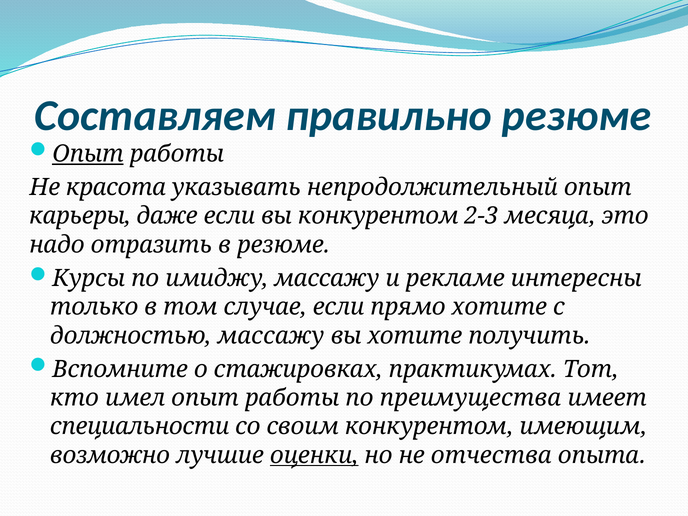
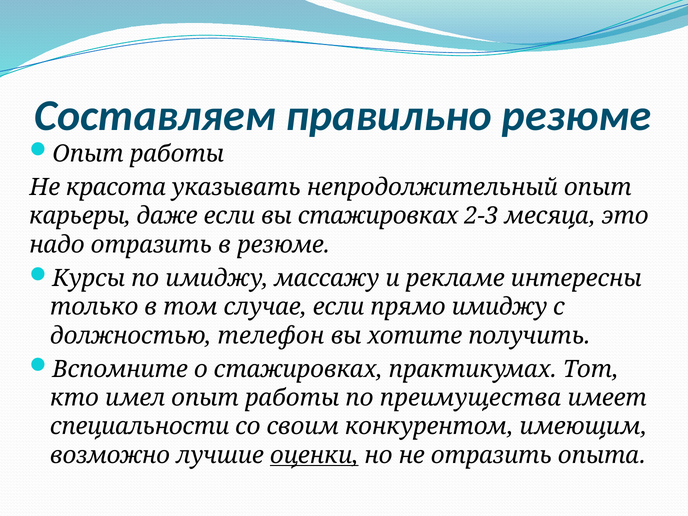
Опыт underline: present -> none (88, 154)
вы конкурентом: конкурентом -> стажировках (378, 216)
прямо хотите: хотите -> имиджу (500, 307)
должностью массажу: массажу -> телефон (271, 336)
не отчества: отчества -> отразить (491, 455)
